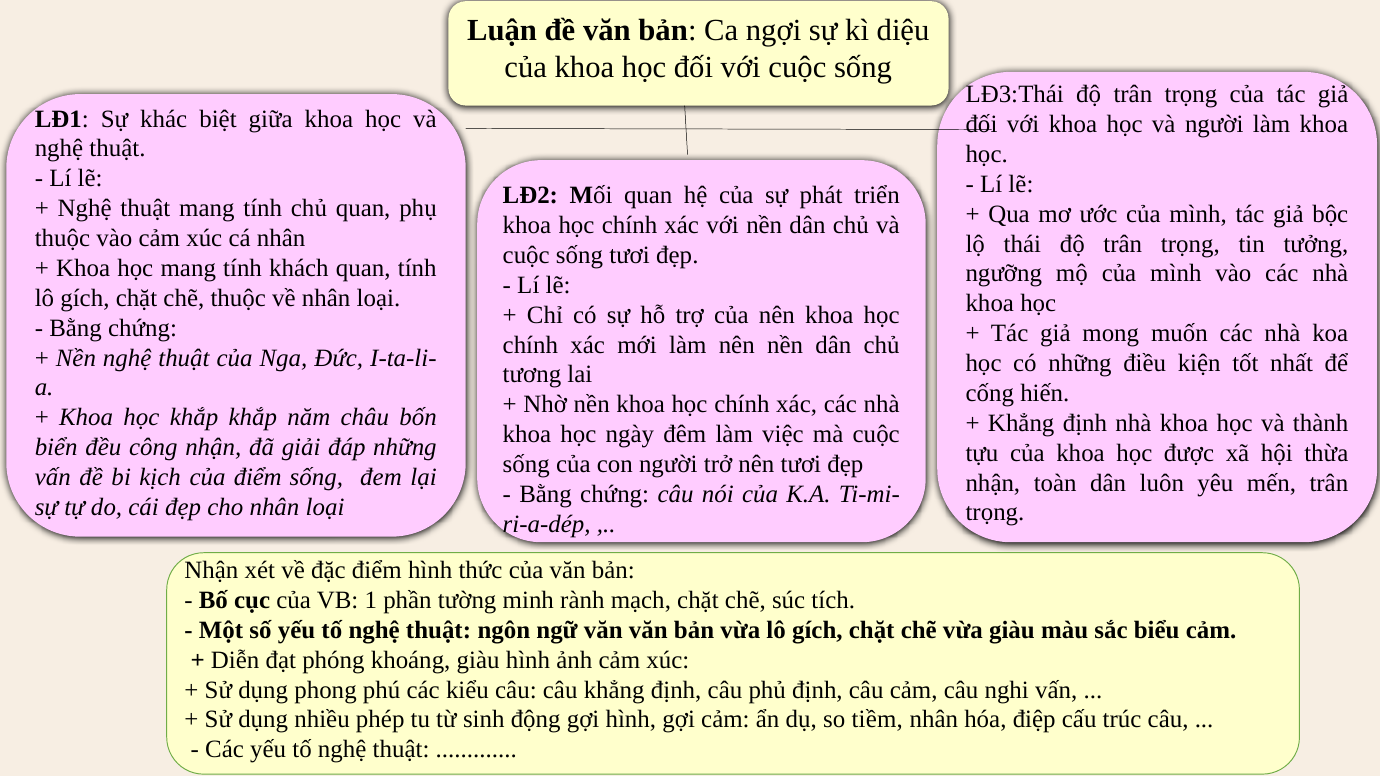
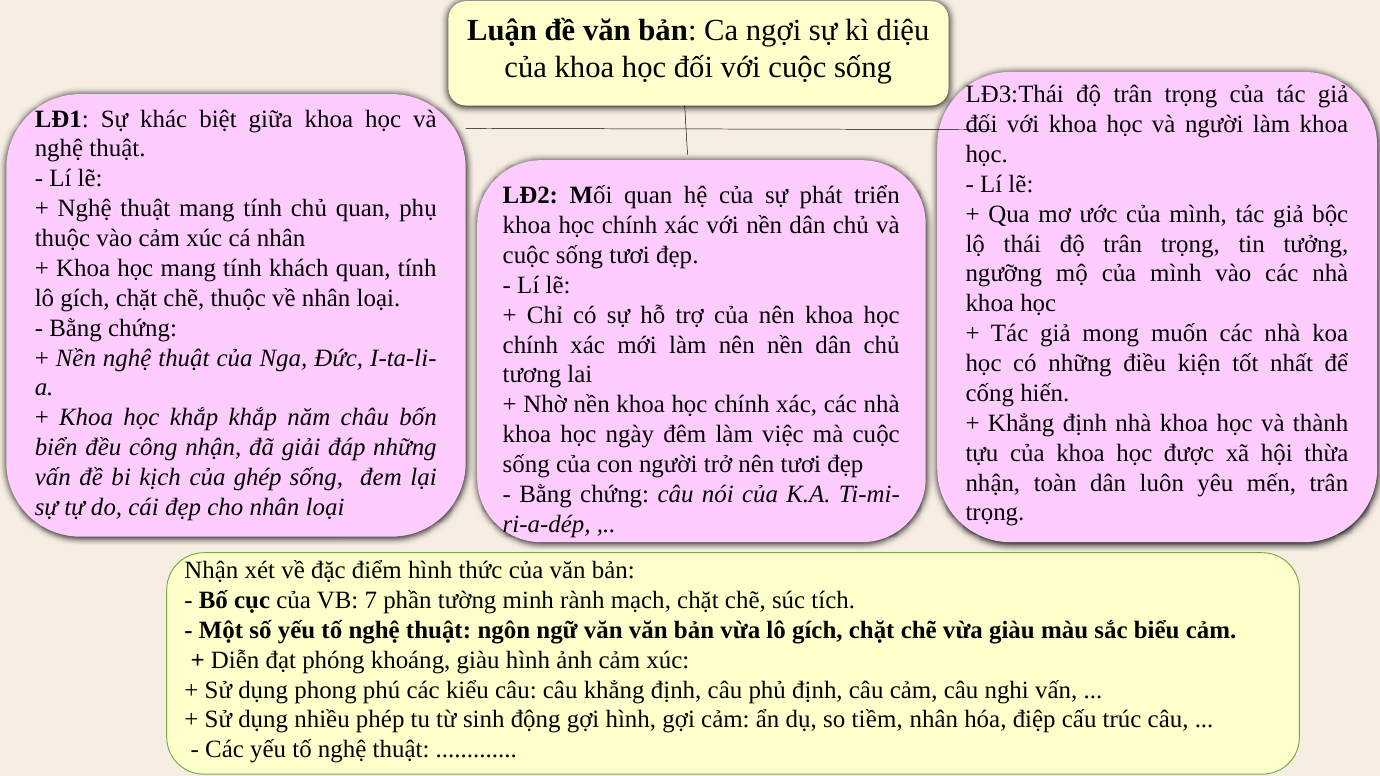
của điểm: điểm -> ghép (258, 477)
1: 1 -> 7 (371, 600)
